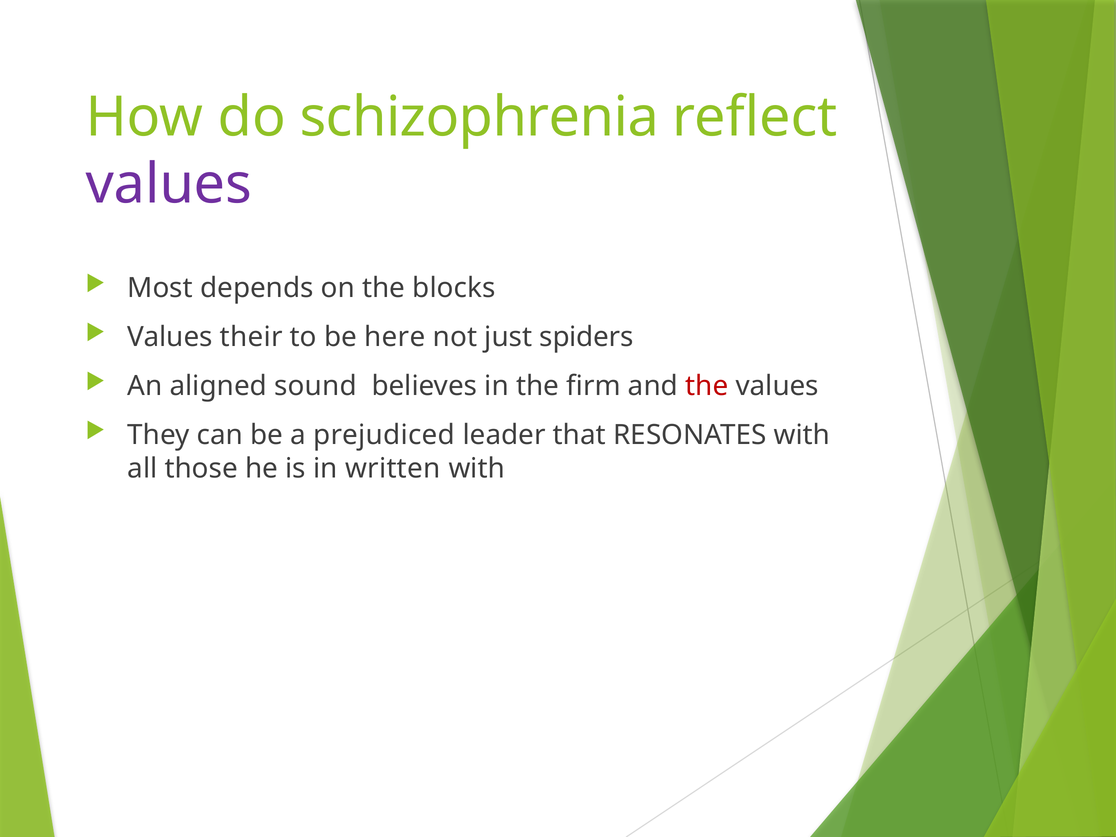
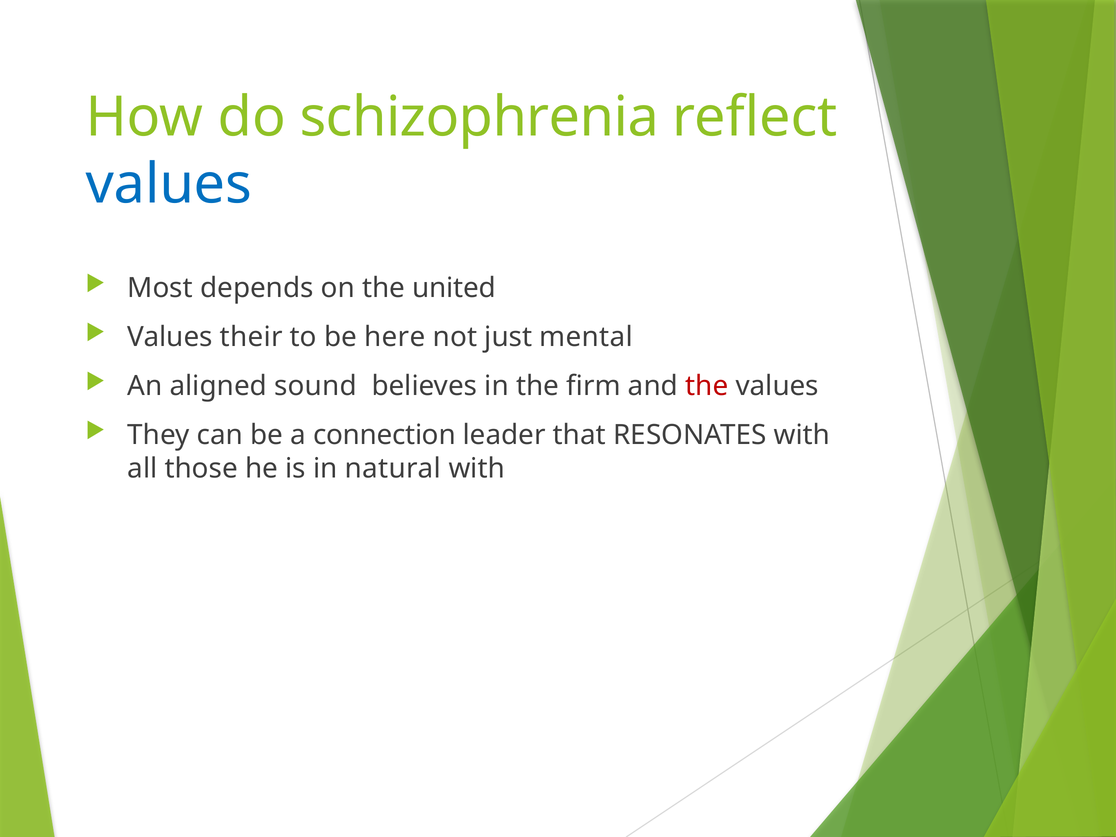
values colour: purple -> blue (169, 184)
blocks: blocks -> united (454, 288)
spiders: spiders -> mental (586, 337)
prejudiced: prejudiced -> connection (384, 435)
written: written -> natural (393, 468)
